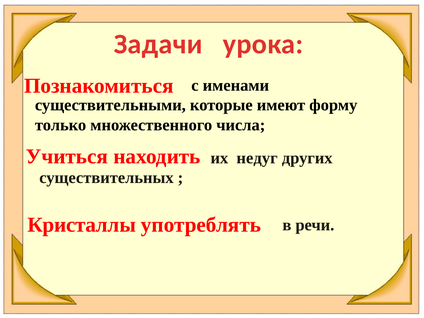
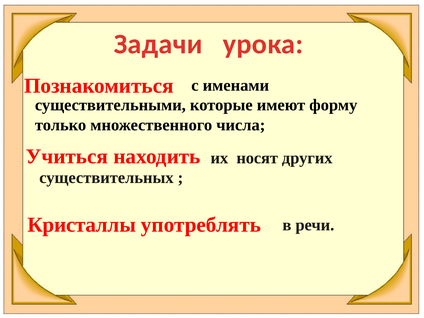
недуг: недуг -> носят (257, 158)
